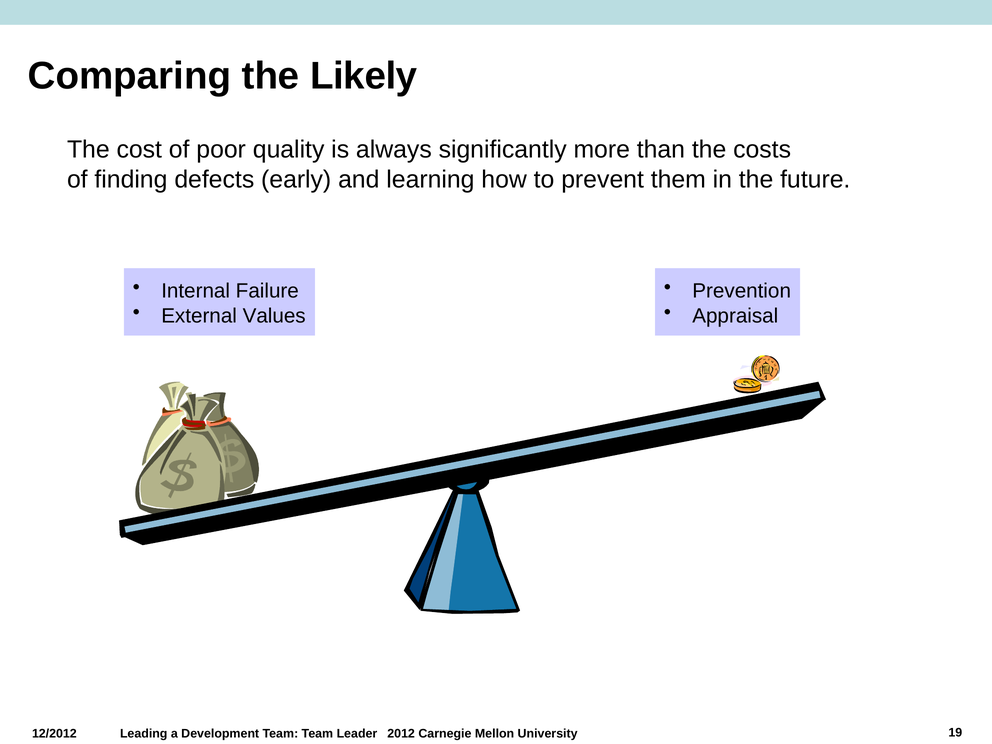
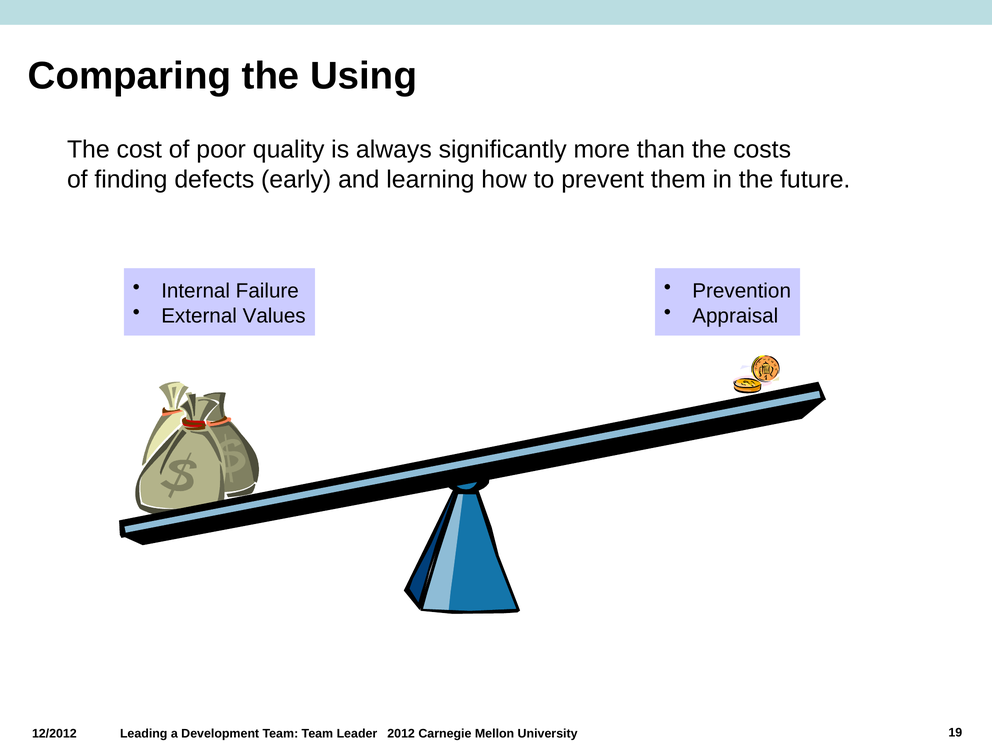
Likely: Likely -> Using (364, 76)
